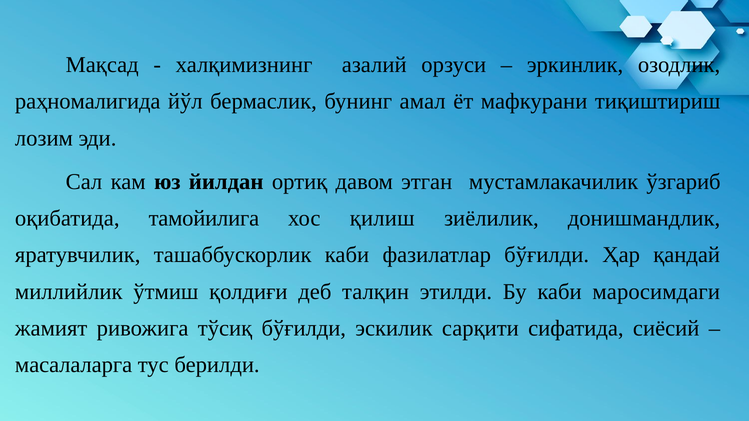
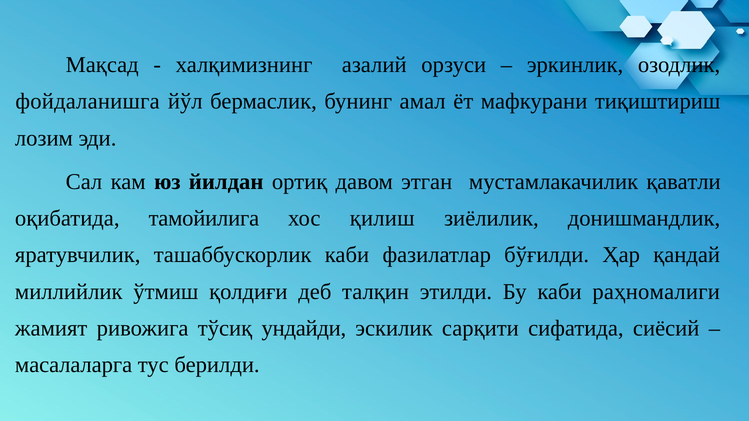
раҳномалигида: раҳномалигида -> фойдаланишга (88, 102)
ўзгариб: ўзгариб -> қаватли (684, 182)
маросимдаги: маросимдаги -> раҳномалиги (656, 292)
тўсиқ бўғилди: бўғилди -> ундайди (304, 328)
